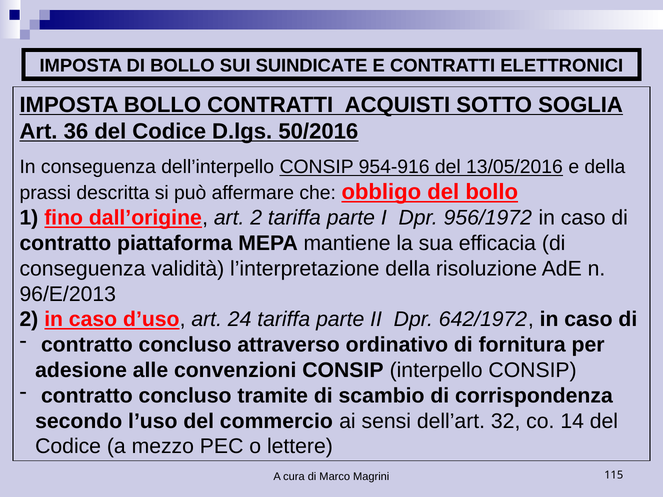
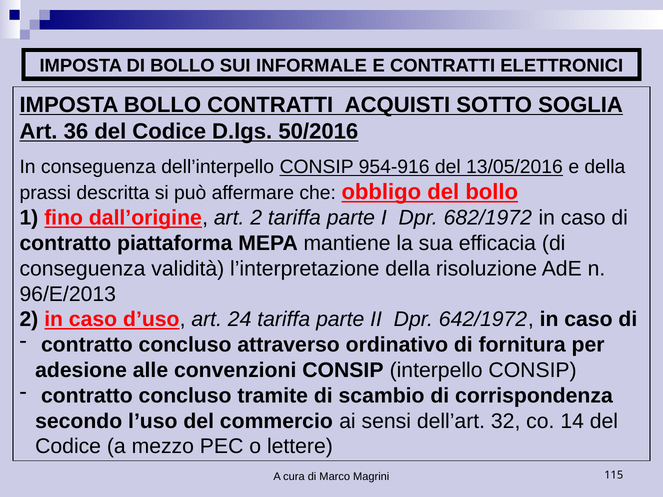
SUINDICATE: SUINDICATE -> INFORMALE (311, 66)
956/1972: 956/1972 -> 682/1972 (488, 218)
